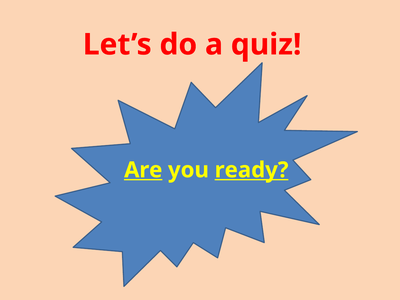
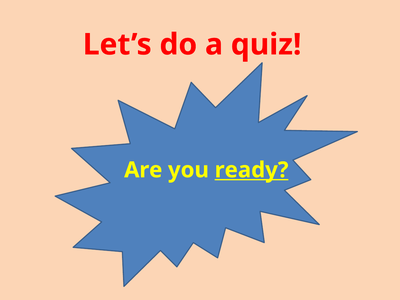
Are underline: present -> none (143, 170)
